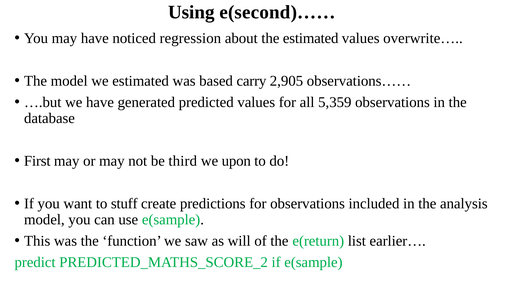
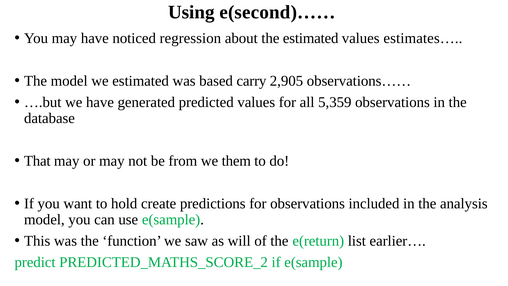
overwrite…: overwrite… -> estimates… (423, 38)
First: First -> That (37, 161)
third: third -> from (183, 161)
upon: upon -> them (236, 161)
stuff: stuff -> hold (124, 203)
